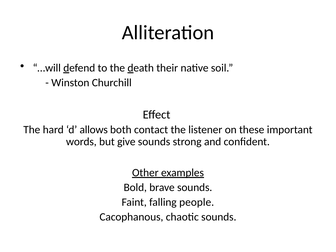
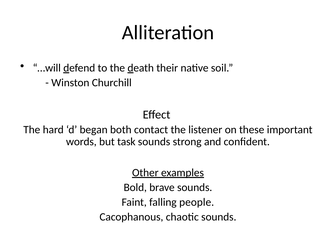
allows: allows -> began (94, 130)
give: give -> task (126, 142)
